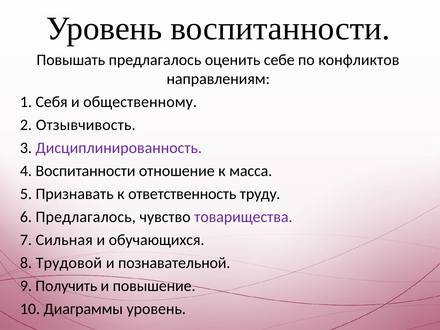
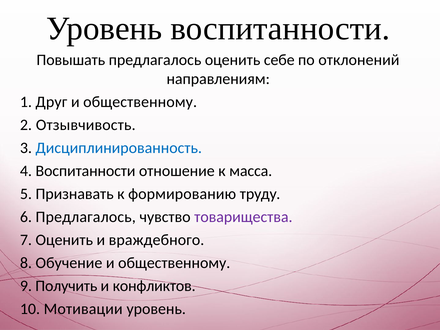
конфликтов: конфликтов -> отклонений (359, 60)
Себя: Себя -> Друг (51, 102)
Дисциплинированность colour: purple -> blue (119, 148)
ответственность: ответственность -> формированию (182, 194)
7 Сильная: Сильная -> Оценить (64, 240)
обучающихся: обучающихся -> враждебного (157, 240)
Трудовой: Трудовой -> Обучение (69, 263)
познавательной: познавательной -> общественному (174, 263)
повышение: повышение -> конфликтов (154, 286)
Диаграммы: Диаграммы -> Мотивации (83, 309)
